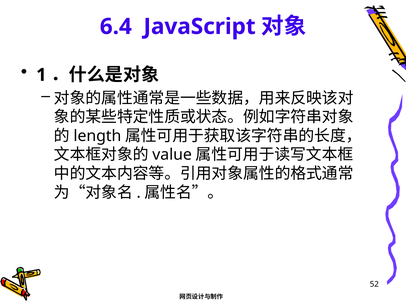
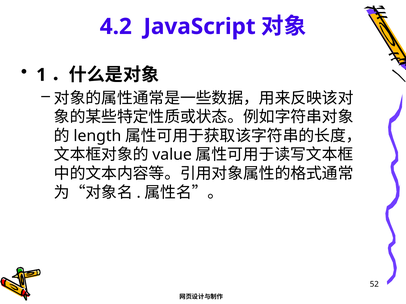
6.4: 6.4 -> 4.2 (116, 27)
